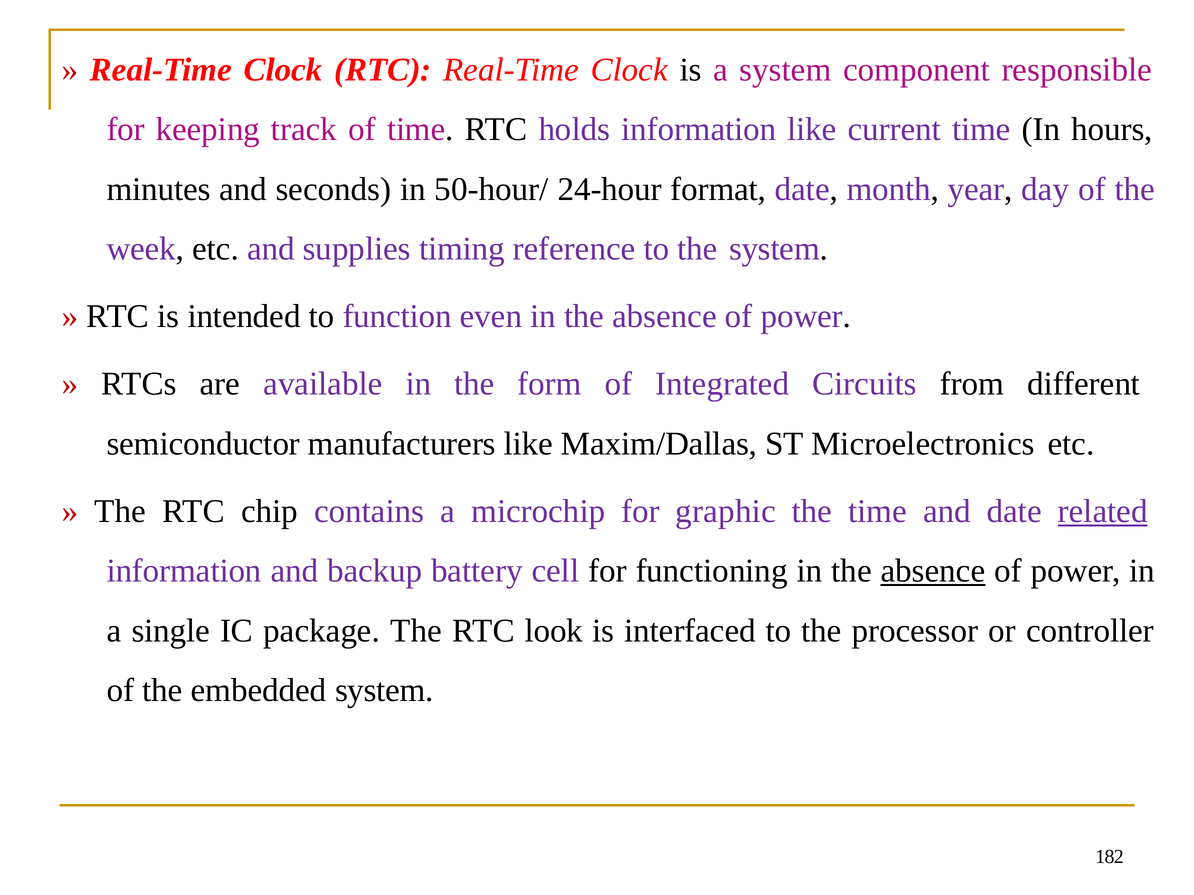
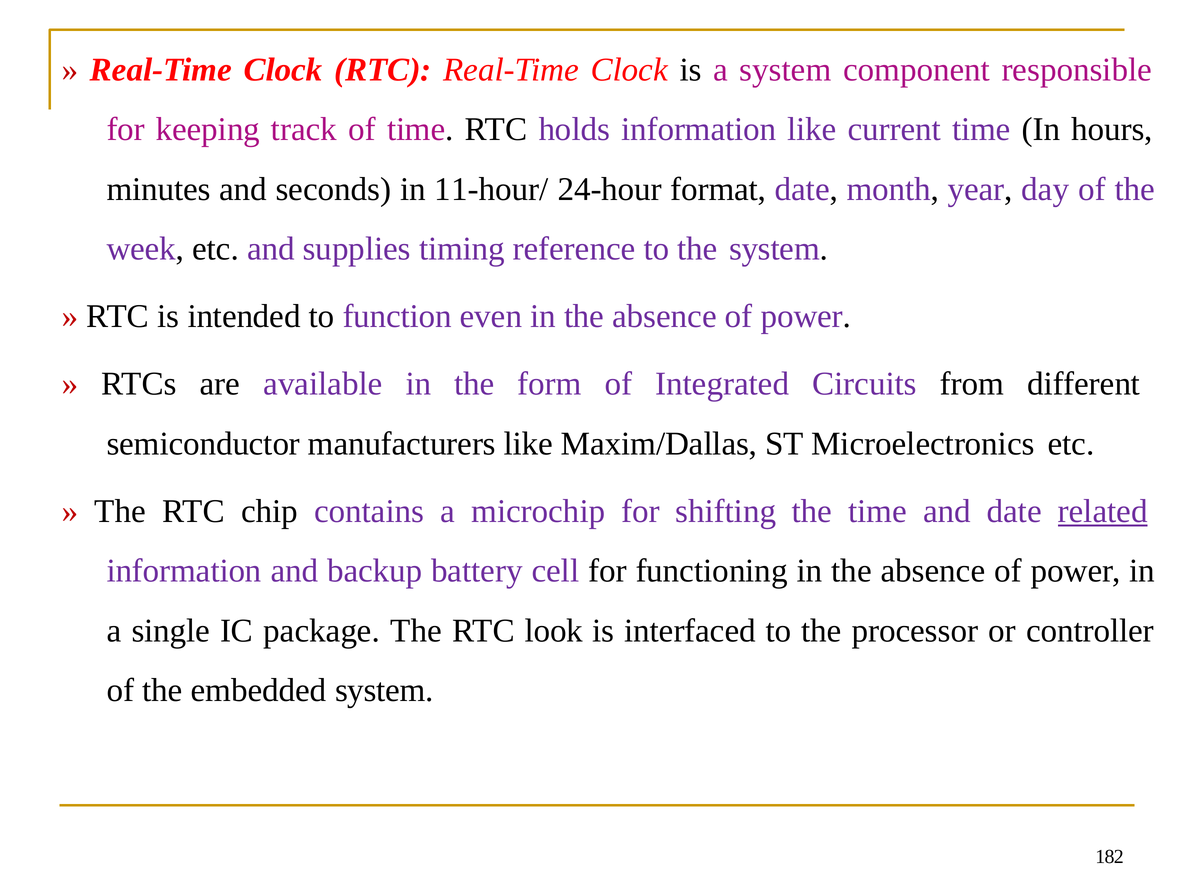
50-hour/: 50-hour/ -> 11-hour/ (492, 189)
graphic: graphic -> shifting (726, 512)
absence underline: present -> none (933, 571)
